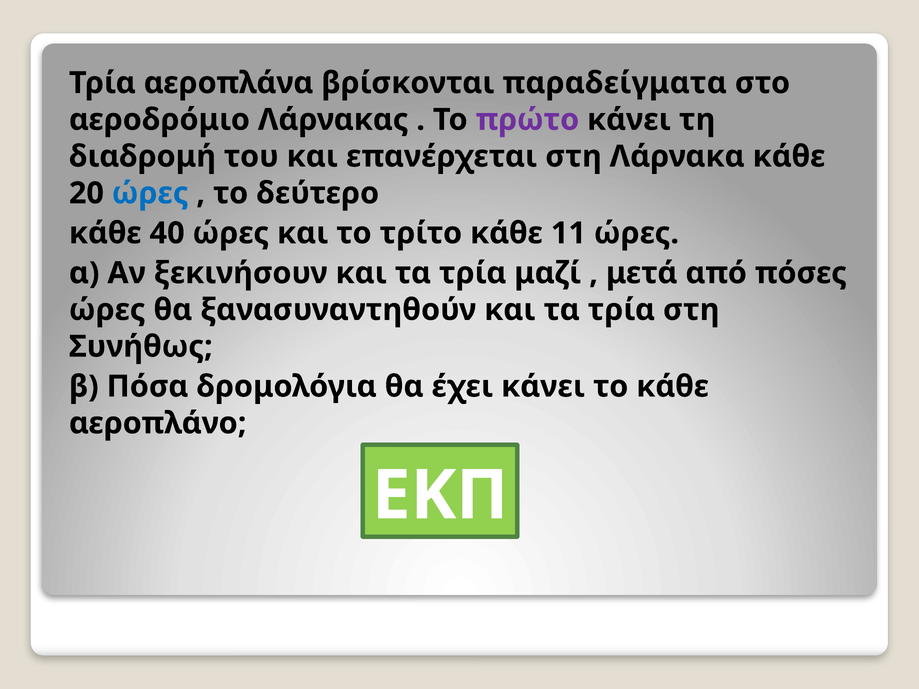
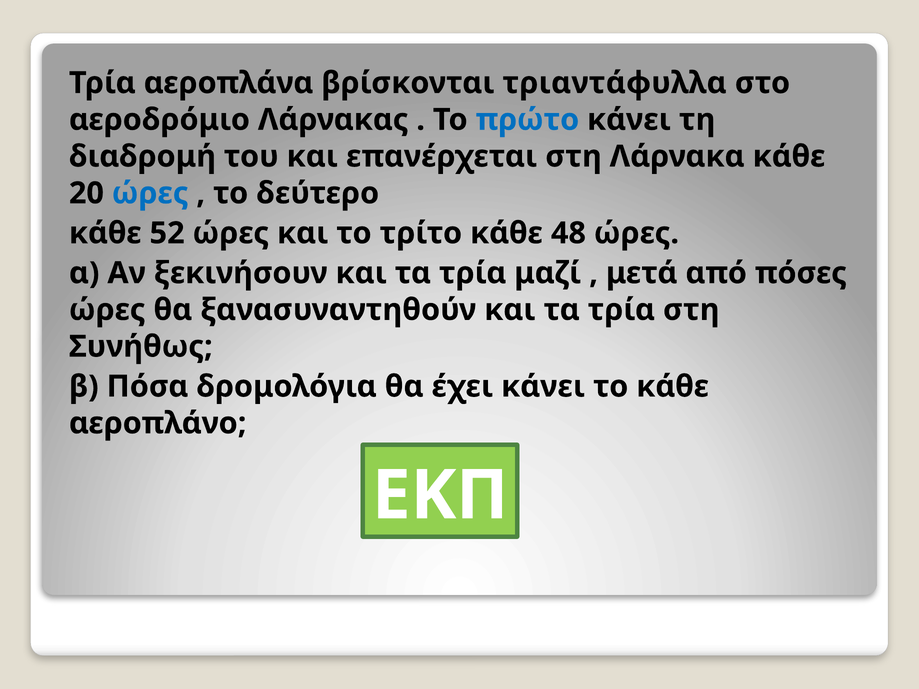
παραδείγματα: παραδείγματα -> τριαντάφυλλα (615, 83)
πρώτο colour: purple -> blue (527, 120)
40: 40 -> 52 (167, 233)
11: 11 -> 48 (568, 233)
